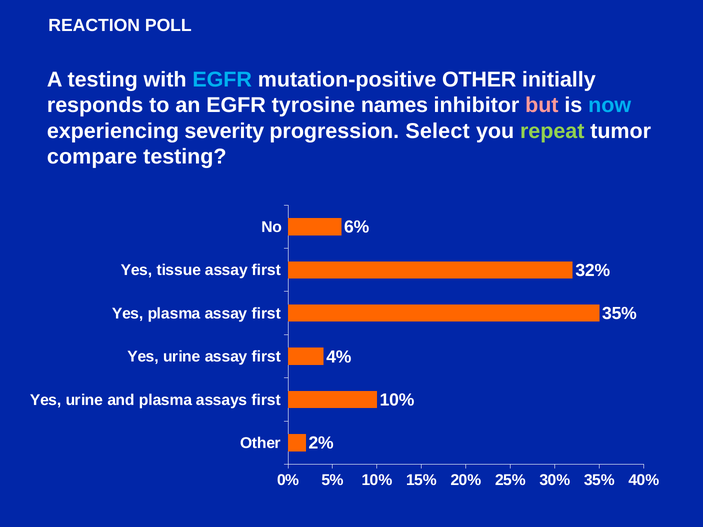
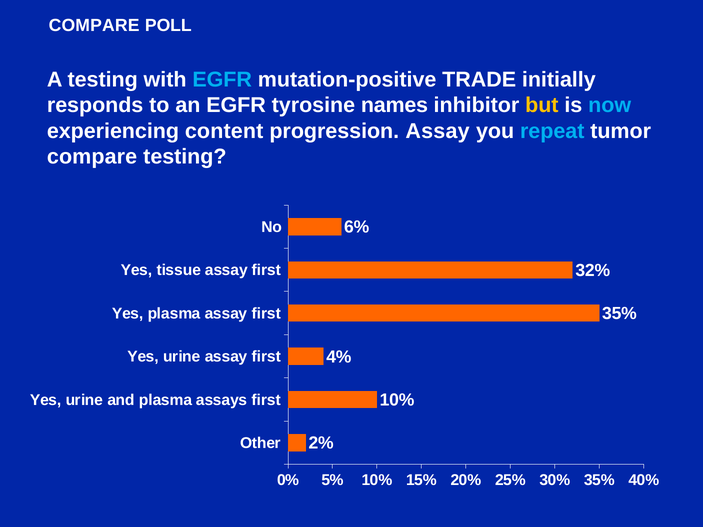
REACTION: REACTION -> COMPARE (94, 26)
mutation-positive OTHER: OTHER -> TRADE (479, 80)
but colour: pink -> yellow (542, 105)
severity: severity -> content (224, 131)
progression Select: Select -> Assay (438, 131)
repeat colour: light green -> light blue (552, 131)
